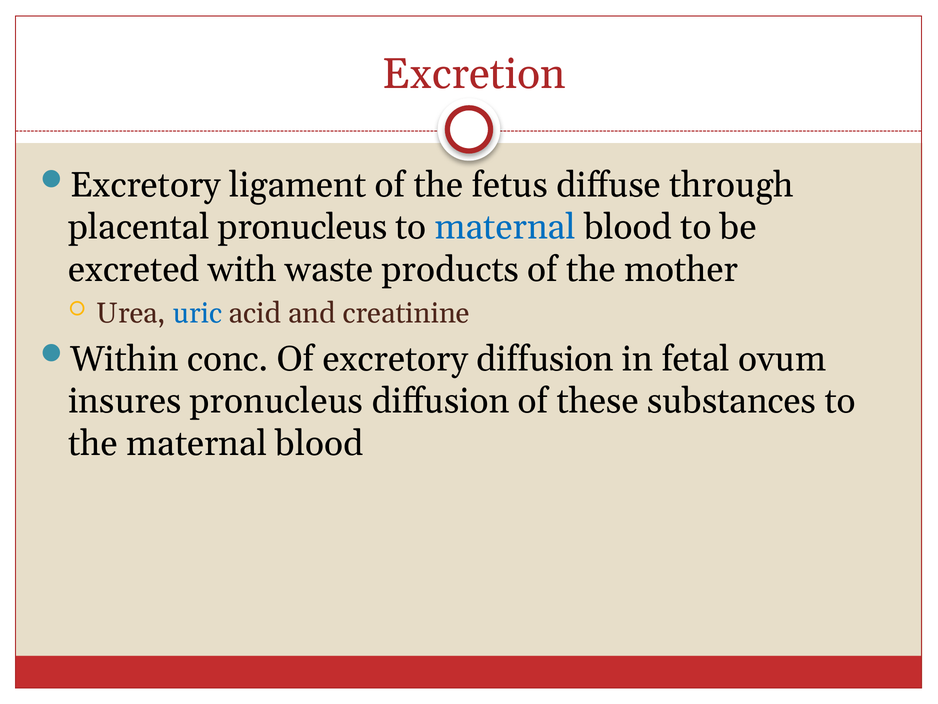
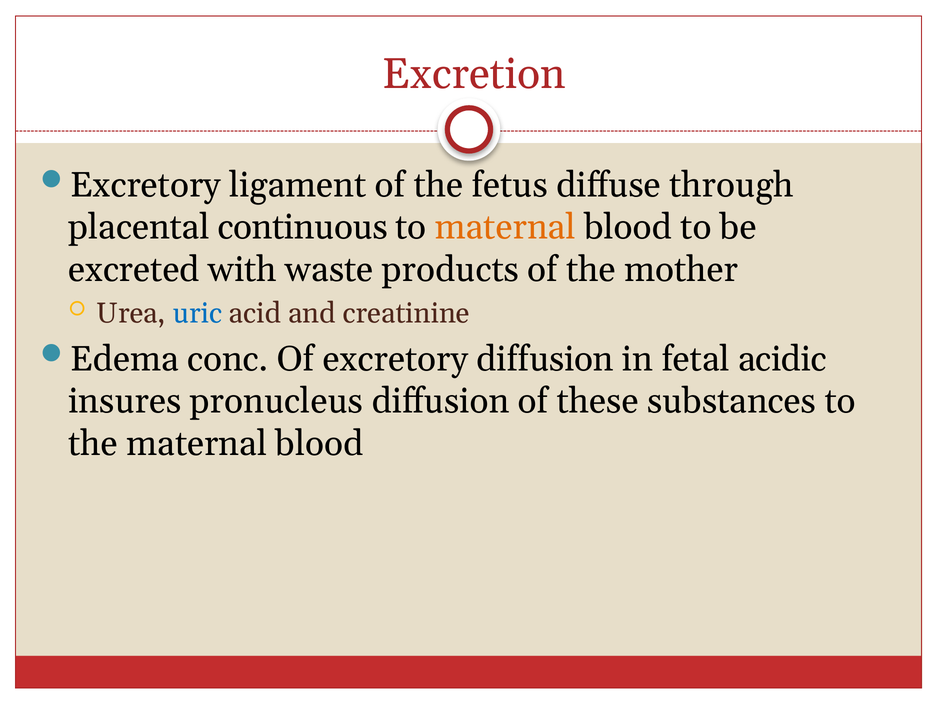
placental pronucleus: pronucleus -> continuous (303, 227)
maternal colour: blue -> orange (505, 227)
Within: Within -> Edema (124, 359)
ovum: ovum -> acidic (782, 359)
